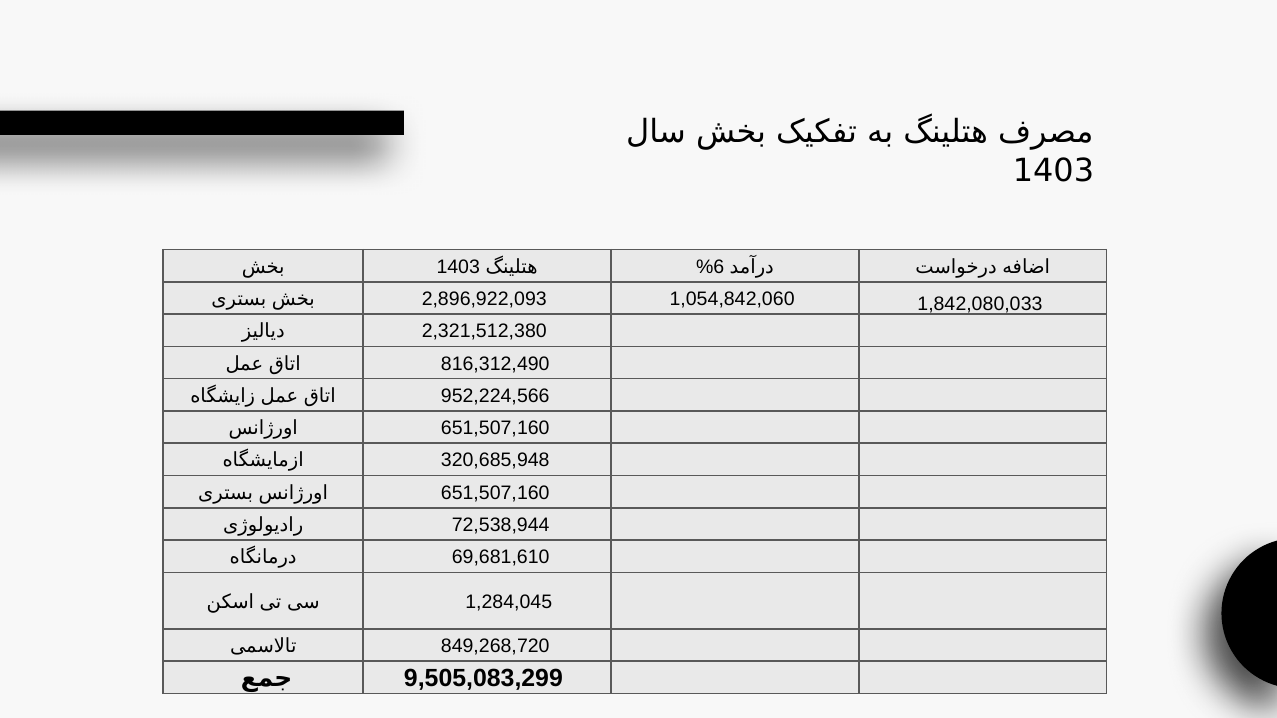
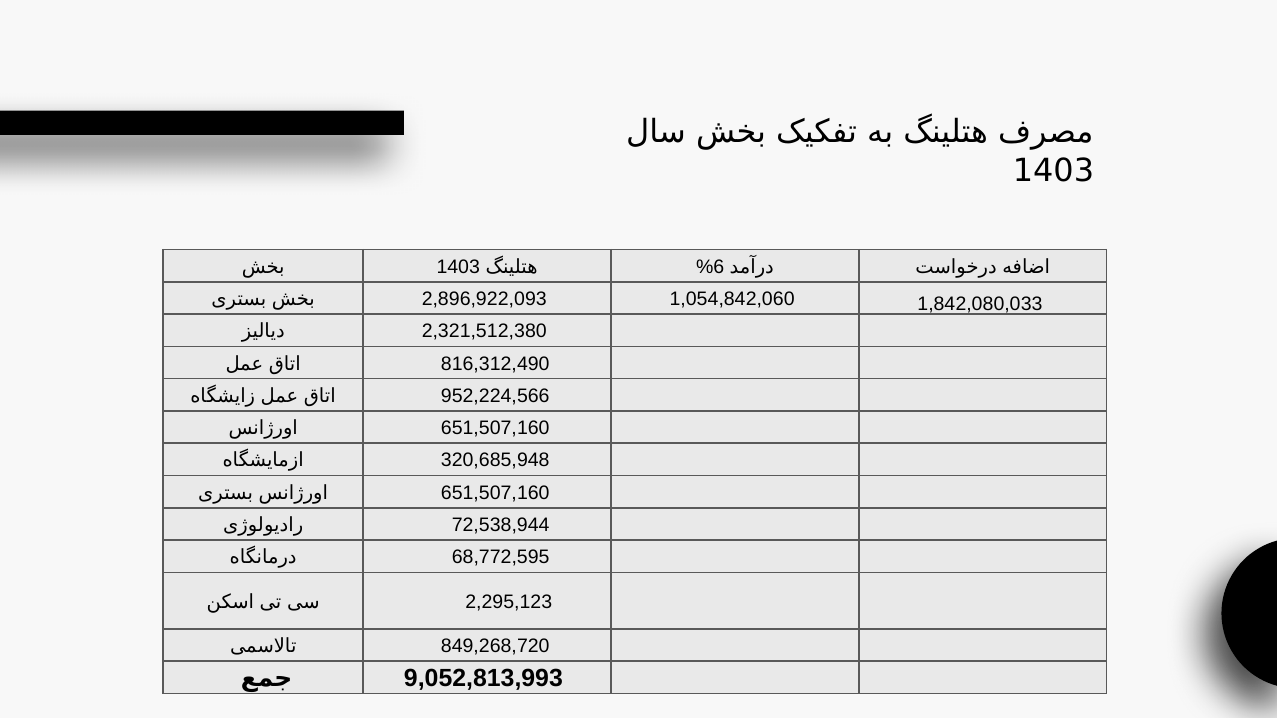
69,681,610: 69,681,610 -> 68,772,595 (501, 557)
1,284,045: 1,284,045 -> 2,295,123 (509, 602)
9,505,083,299: 9,505,083,299 -> 9,052,813,993 (483, 679)
